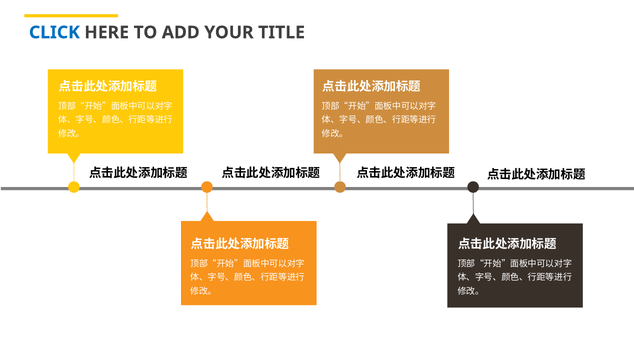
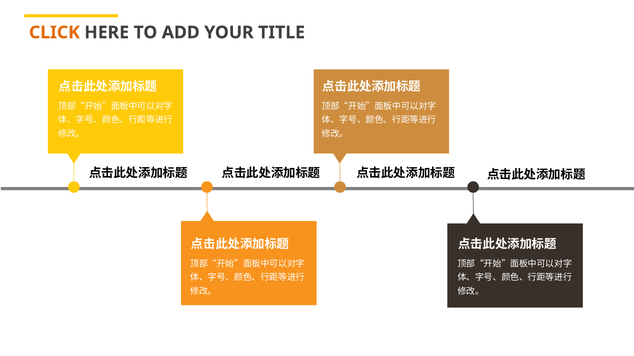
CLICK colour: blue -> orange (54, 33)
